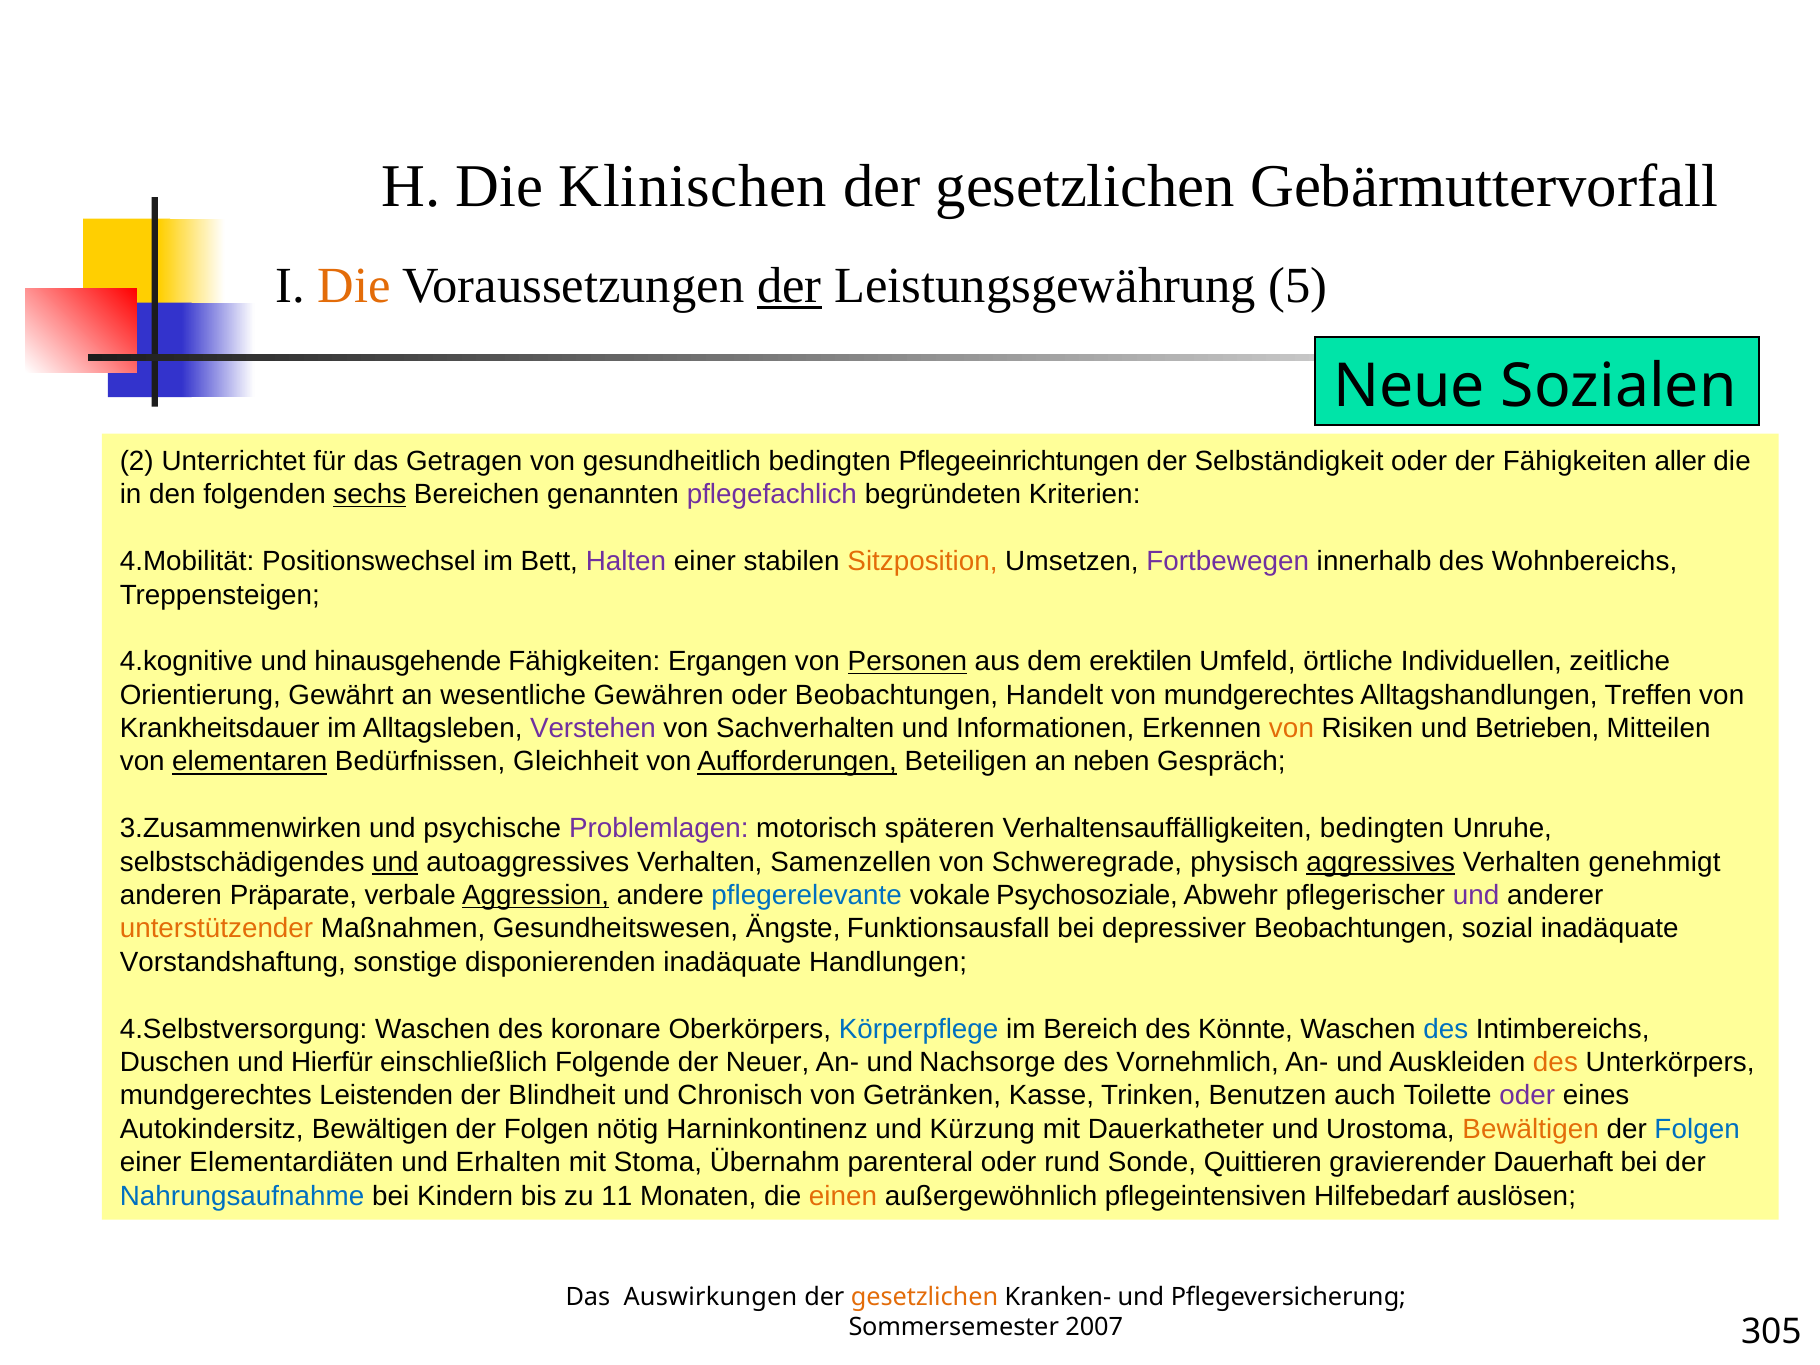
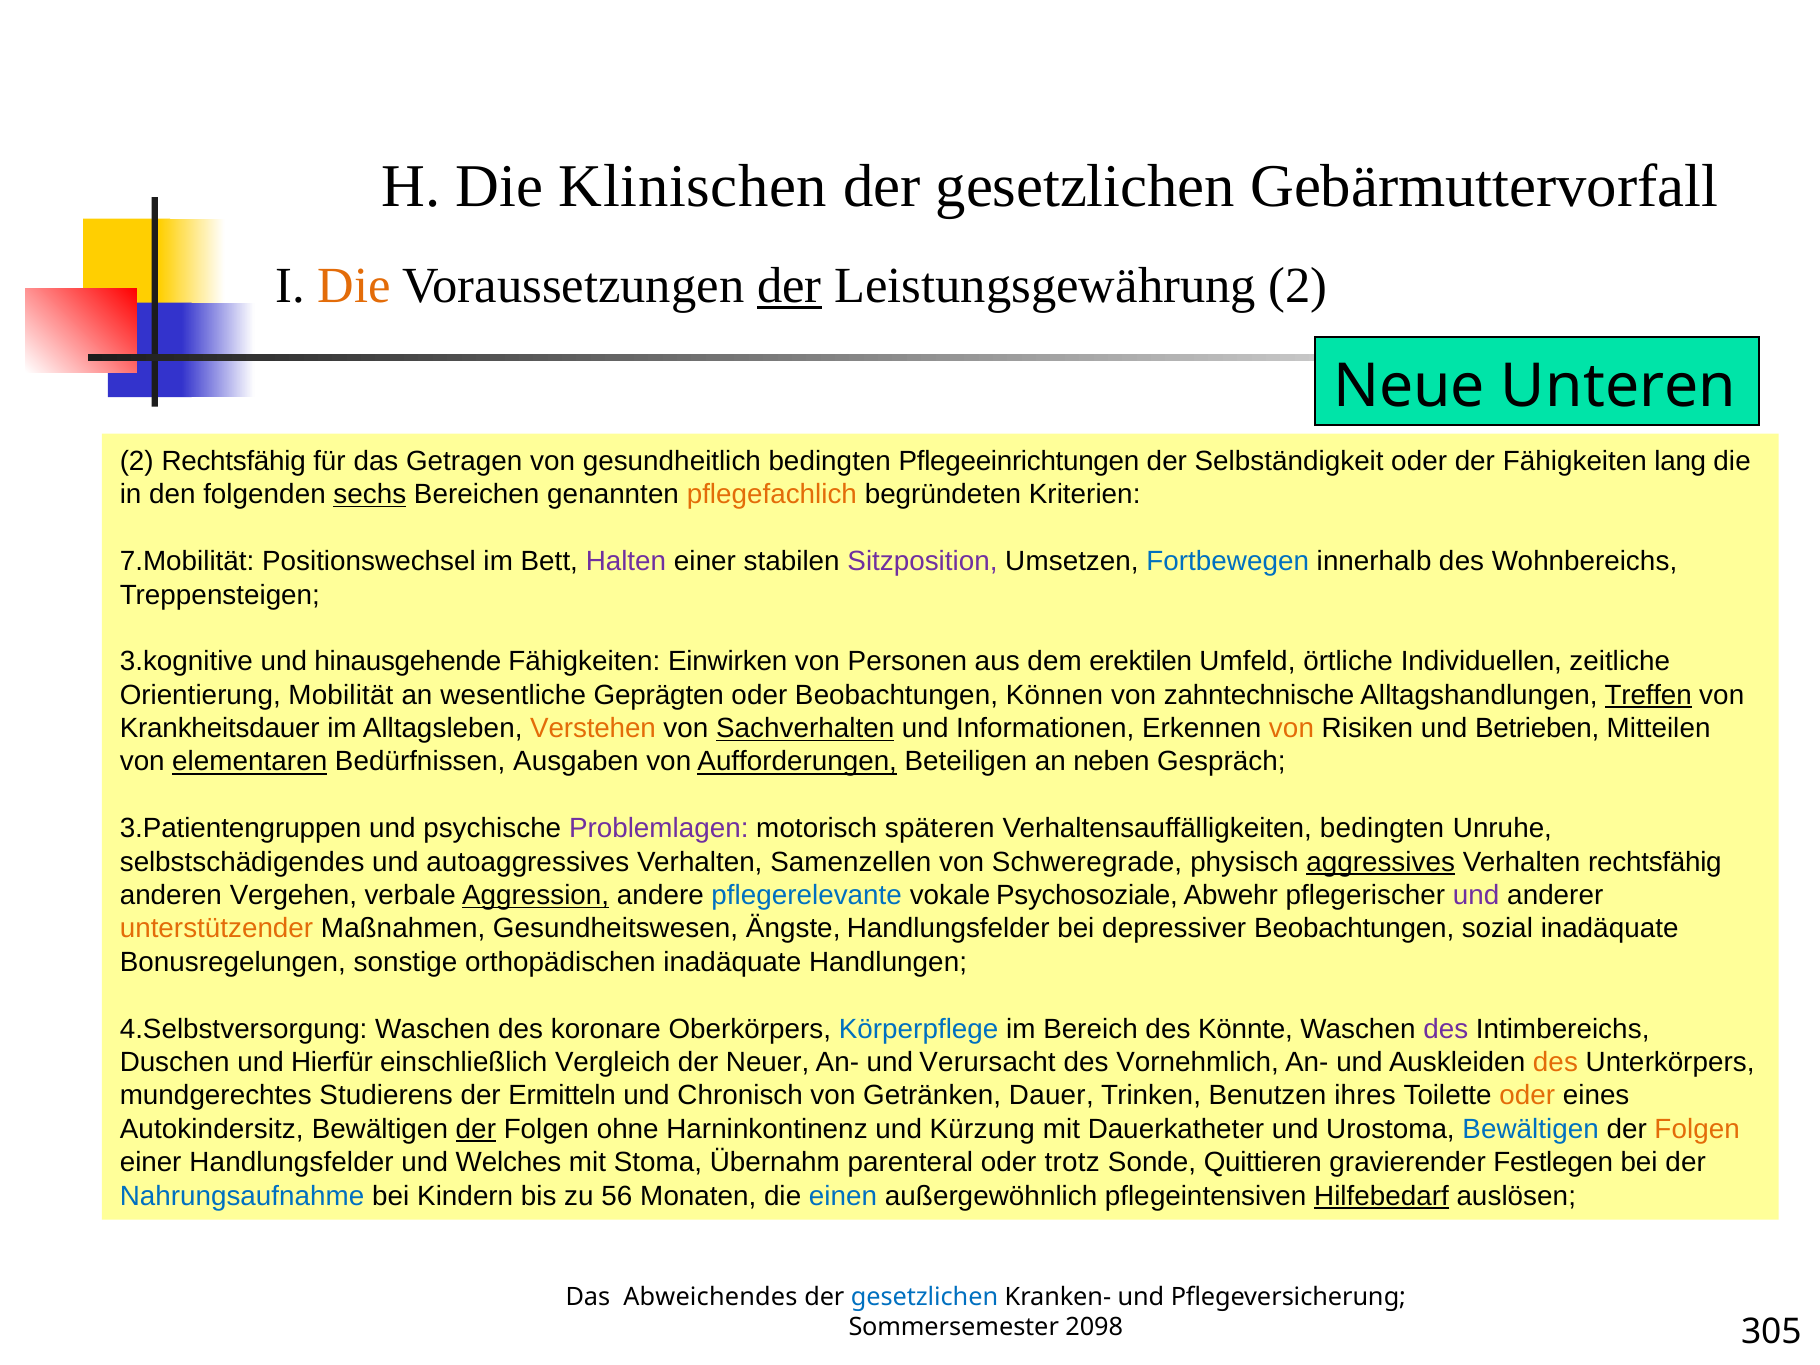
Leistungsgewährung 5: 5 -> 2 (1298, 286)
Sozialen: Sozialen -> Unteren (1619, 387)
2 Unterrichtet: Unterrichtet -> Rechtsfähig (234, 461)
aller: aller -> lang (1680, 461)
pflegefachlich colour: purple -> orange (772, 495)
4.Mobilität: 4.Mobilität -> 7.Mobilität (187, 561)
Sitzposition colour: orange -> purple (922, 561)
Fortbewegen colour: purple -> blue (1228, 561)
4.kognitive: 4.kognitive -> 3.kognitive (186, 662)
Ergangen: Ergangen -> Einwirken (728, 662)
Personen underline: present -> none (907, 662)
Gewährt: Gewährt -> Mobilität (341, 695)
Gewähren: Gewähren -> Geprägten (659, 695)
Handelt: Handelt -> Können (1054, 695)
von mundgerechtes: mundgerechtes -> zahntechnische (1259, 695)
Treffen underline: none -> present (1648, 695)
Verstehen colour: purple -> orange (593, 728)
Sachverhalten underline: none -> present (805, 728)
Gleichheit: Gleichheit -> Ausgaben (576, 762)
3.Zusammenwirken: 3.Zusammenwirken -> 3.Patientengruppen (241, 829)
und underline: present -> none (395, 862)
Verhalten genehmigt: genehmigt -> rechtsfähig (1655, 862)
Präparate: Präparate -> Vergehen (293, 895)
Ängste Funktionsausfall: Funktionsausfall -> Handlungsfelder (948, 929)
Vorstandshaftung: Vorstandshaftung -> Bonusregelungen (233, 962)
disponierenden: disponierenden -> orthopädischen (560, 962)
des colour: blue -> purple (1446, 1029)
Folgende: Folgende -> Vergleich (613, 1062)
Nachsorge: Nachsorge -> Verursacht (988, 1062)
Leistenden: Leistenden -> Studierens (386, 1096)
Blindheit: Blindheit -> Ermitteln (562, 1096)
Kasse: Kasse -> Dauer (1051, 1096)
auch: auch -> ihres (1365, 1096)
oder colour: purple -> orange (1527, 1096)
der underline: none -> present (476, 1129)
nötig: nötig -> ohne (628, 1129)
Bewältigen colour: orange -> blue (1531, 1129)
Folgen colour: blue -> orange (1697, 1129)
einer Elementardiäten: Elementardiäten -> Handlungsfelder (292, 1163)
Erhalten: Erhalten -> Welches (509, 1163)
rund: rund -> trotz (1072, 1163)
Dauerhaft: Dauerhaft -> Festlegen (1553, 1163)
11: 11 -> 56 (617, 1196)
einen colour: orange -> blue (843, 1196)
Hilfebedarf underline: none -> present (1381, 1196)
Auswirkungen: Auswirkungen -> Abweichendes (710, 1297)
gesetzlichen colour: orange -> blue (924, 1297)
2007: 2007 -> 2098 (1094, 1327)
